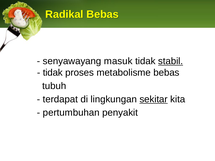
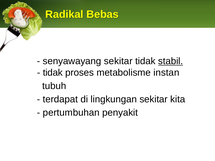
senyawayang masuk: masuk -> sekitar (118, 61)
metabolisme bebas: bebas -> instan (166, 73)
sekitar underline: present -> none (154, 99)
